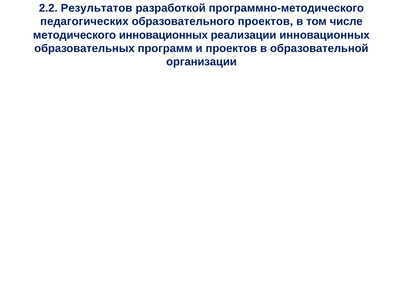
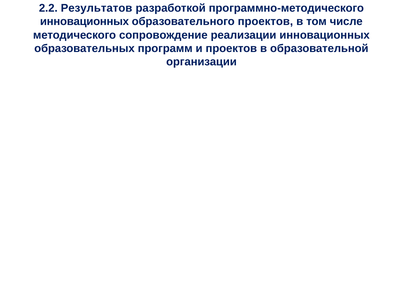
педагогических: педагогических -> инновационных (85, 22)
методического инновационных: инновационных -> сопровождение (163, 35)
